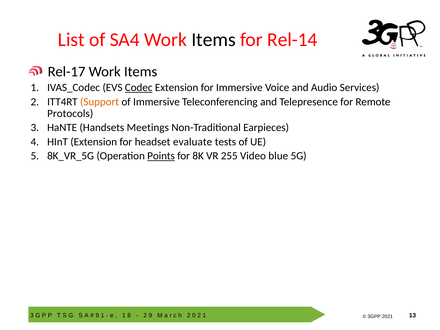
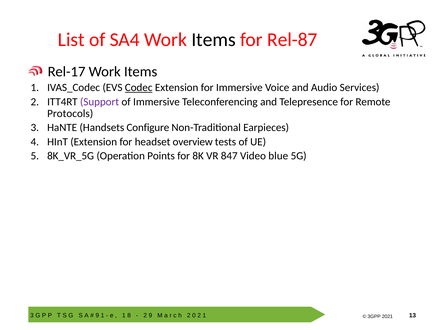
Rel-14: Rel-14 -> Rel-87 (292, 40)
Support colour: orange -> purple (100, 102)
Meetings: Meetings -> Configure (148, 128)
evaluate: evaluate -> overview (193, 142)
Points underline: present -> none (161, 156)
255: 255 -> 847 (229, 156)
